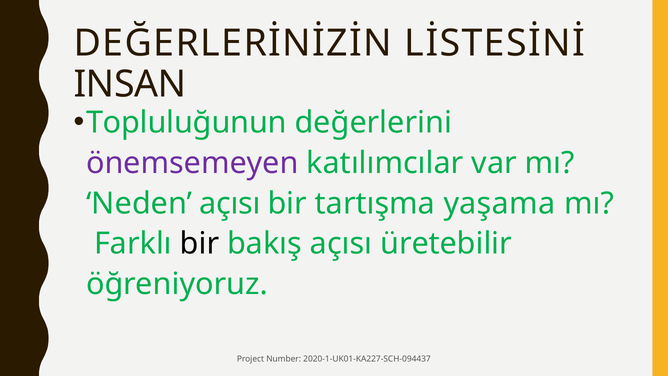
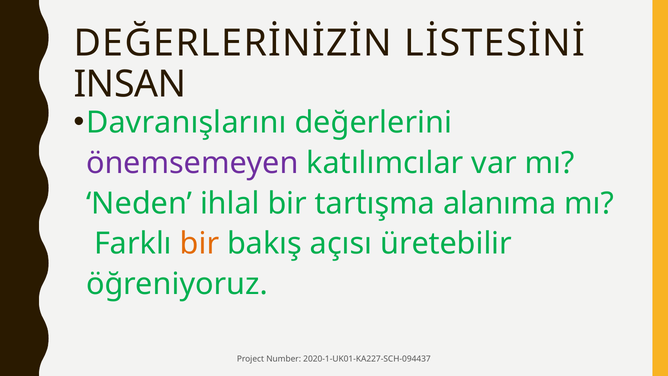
Topluluğunun: Topluluğunun -> Davranışlarını (186, 122)
Neden açısı: açısı -> ihlal (230, 203)
yaşama: yaşama -> alanıma (500, 203)
bir colour: black -> orange (199, 244)
